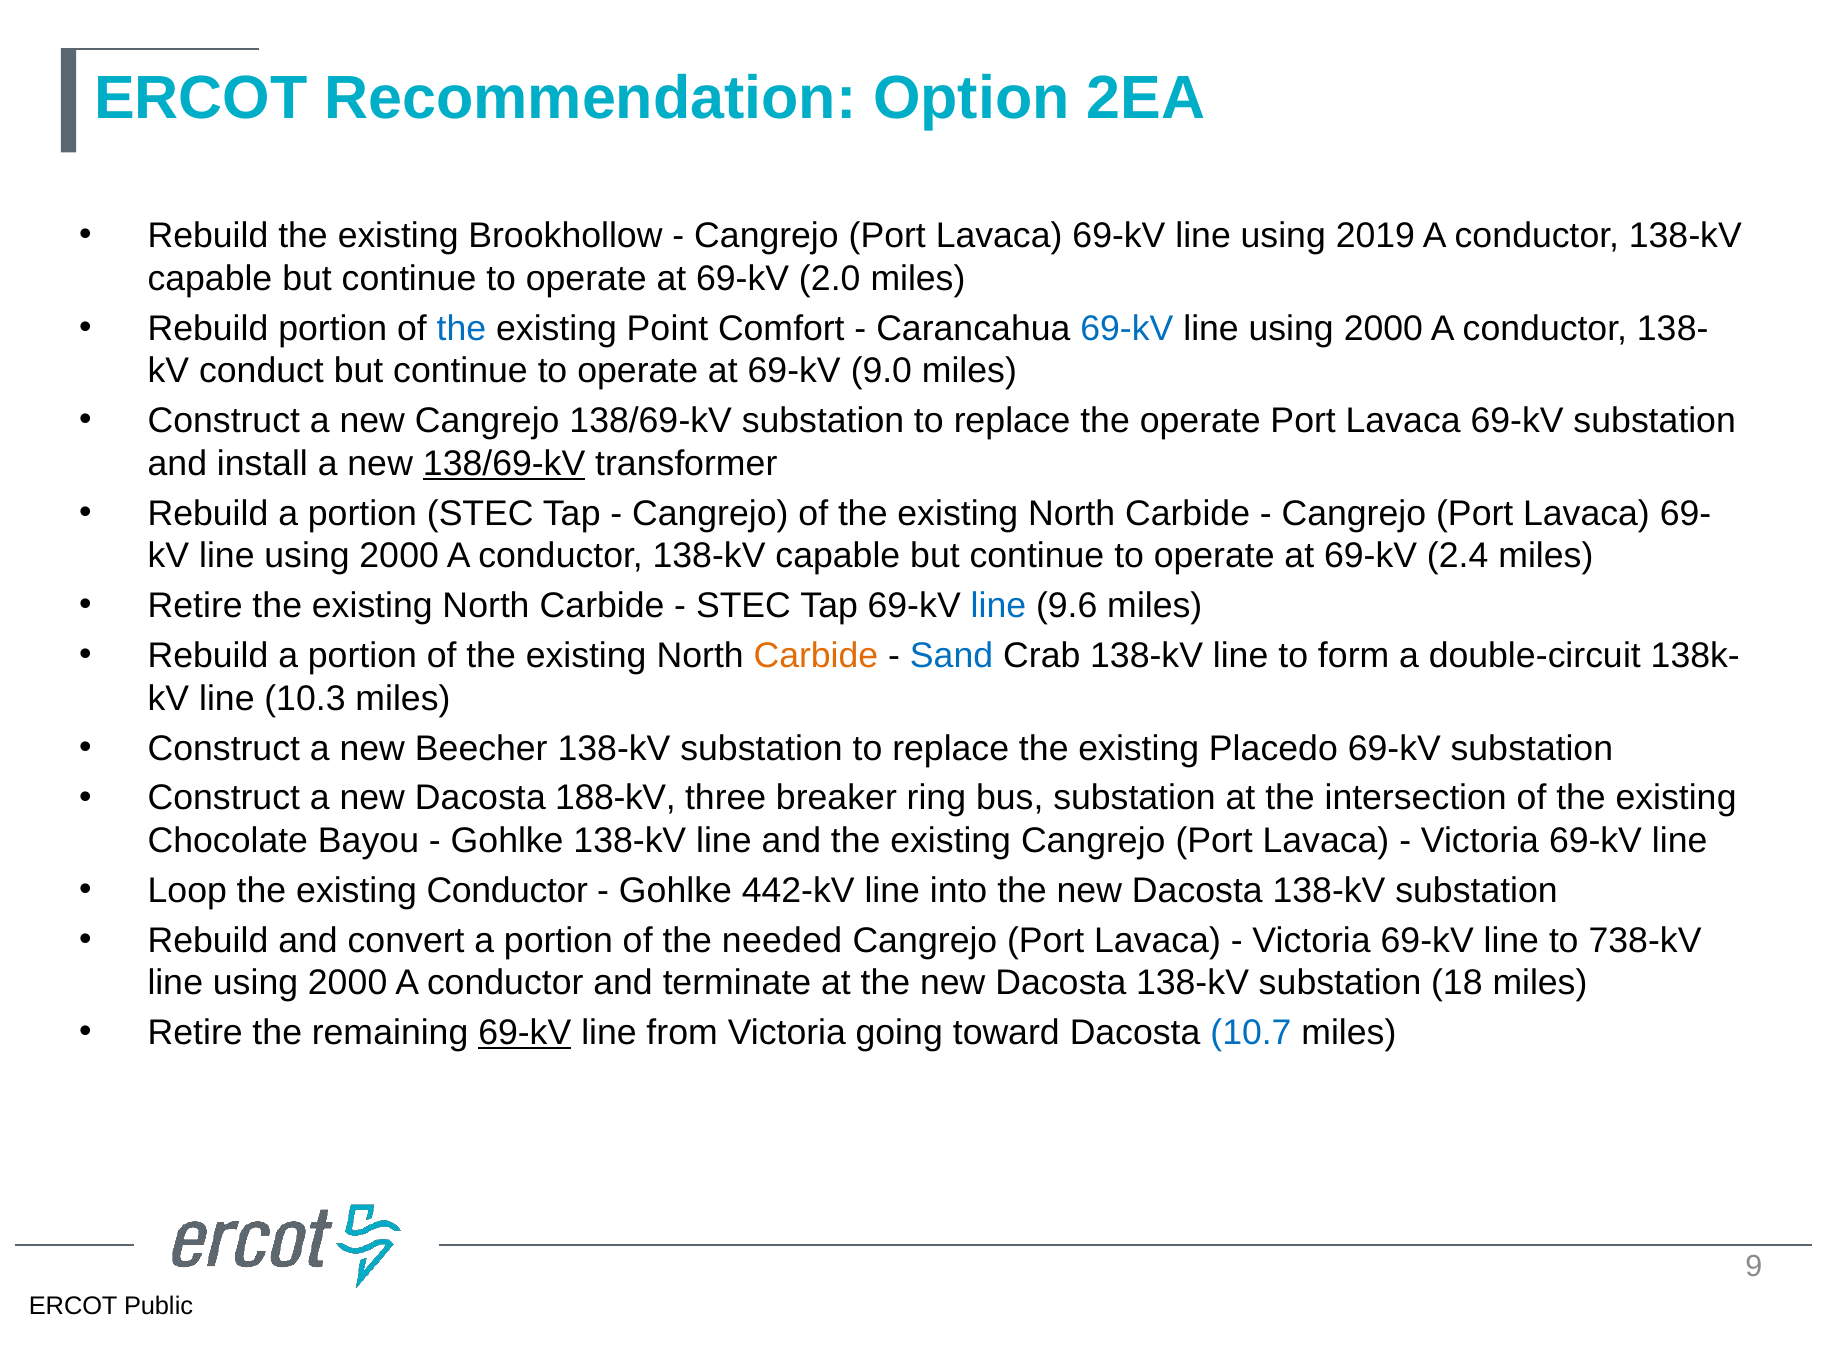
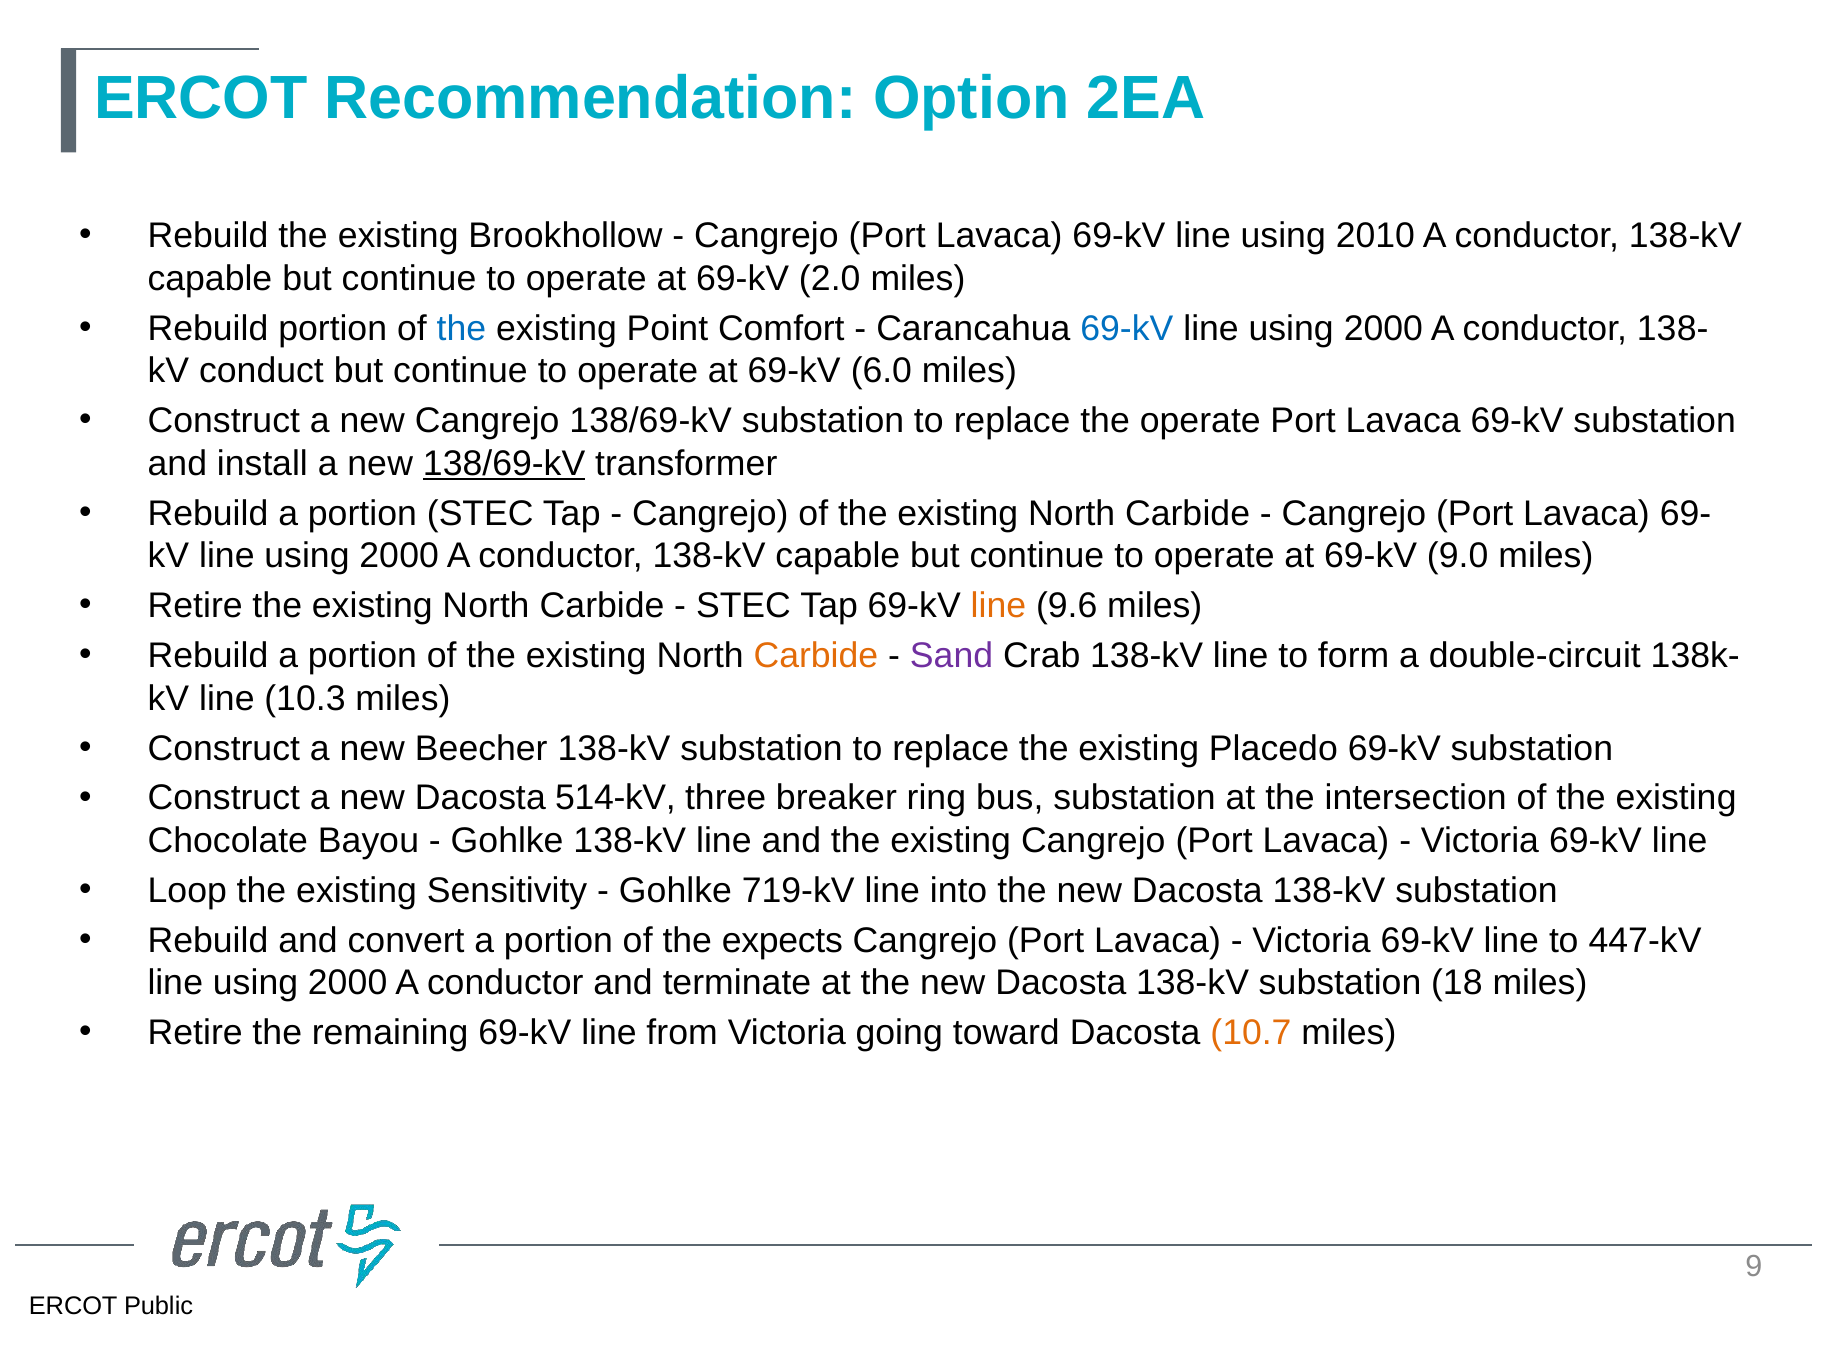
2019: 2019 -> 2010 (1375, 236)
9.0: 9.0 -> 6.0 (881, 371)
2.4: 2.4 -> 9.0 (1458, 556)
line colour: blue -> orange (998, 606)
Sand colour: blue -> purple (952, 656)
188-kV: 188-kV -> 514-kV (615, 798)
existing Conductor: Conductor -> Sensitivity (507, 891)
442-kV: 442-kV -> 719-kV (798, 891)
needed: needed -> expects (782, 941)
738-kV: 738-kV -> 447-kV (1645, 941)
69-kV underline: present -> none (525, 1033)
10.7 colour: blue -> orange (1251, 1033)
